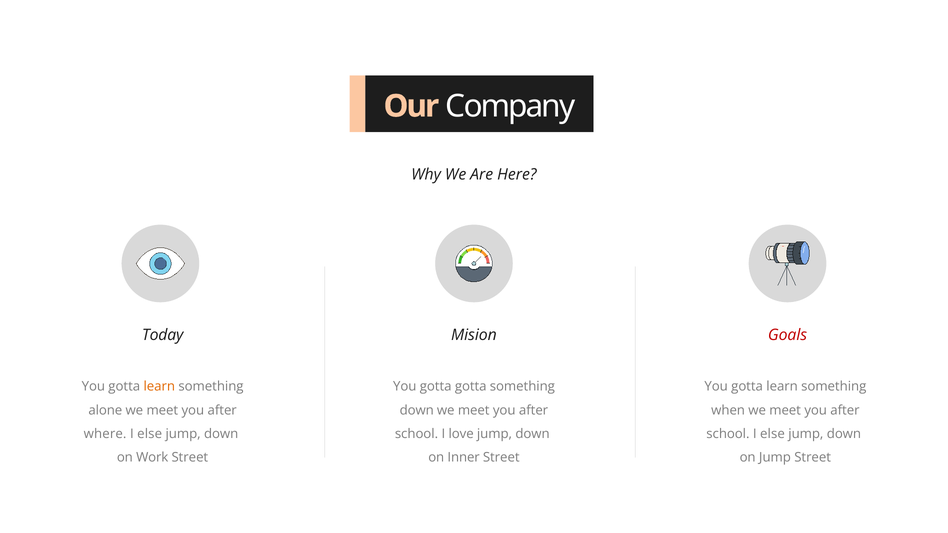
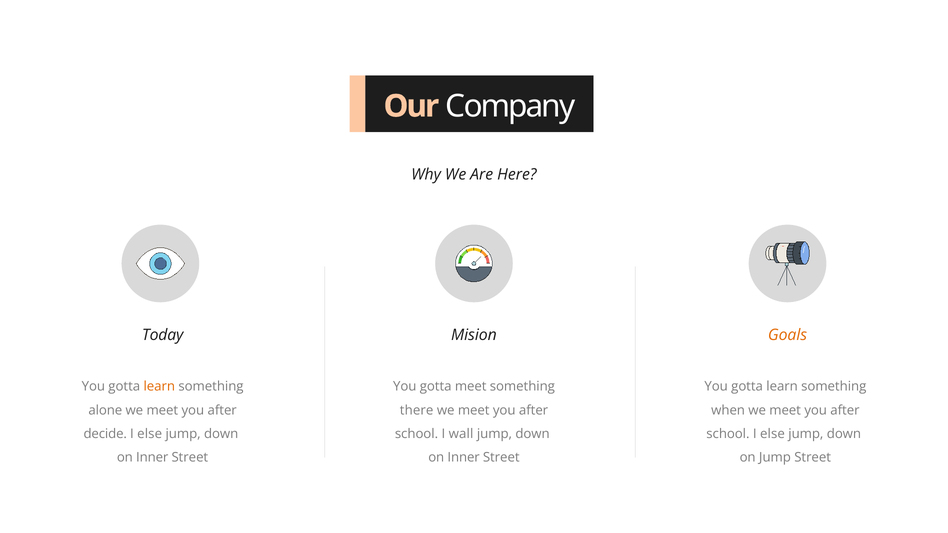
Goals colour: red -> orange (788, 335)
gotta gotta: gotta -> meet (471, 387)
down: down -> there (417, 410)
where: where -> decide (105, 434)
love: love -> wall (461, 434)
Work: Work -> Inner (152, 458)
